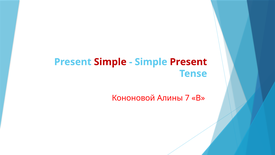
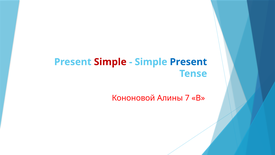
Present colour: red -> blue (188, 62)
